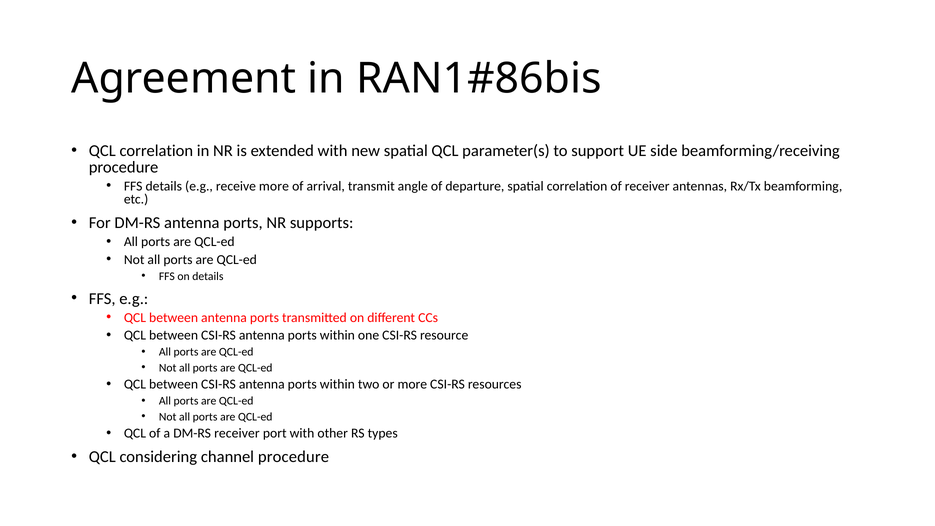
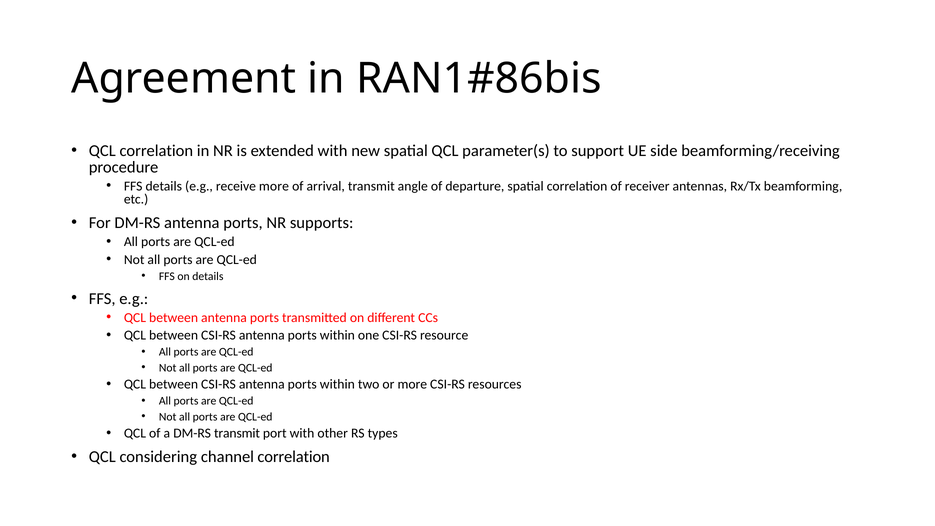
DM-RS receiver: receiver -> transmit (237, 433)
channel procedure: procedure -> correlation (294, 457)
